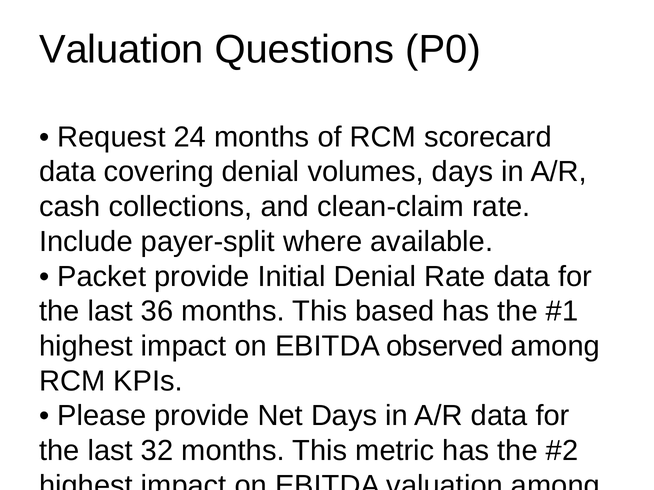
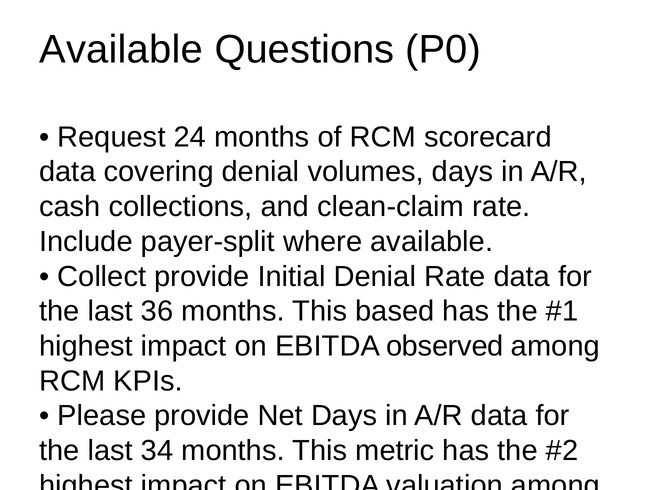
Valuation: Valuation -> Available (121, 50)
Packet: Packet -> Collect (102, 277)
32: 32 -> 34 (157, 451)
